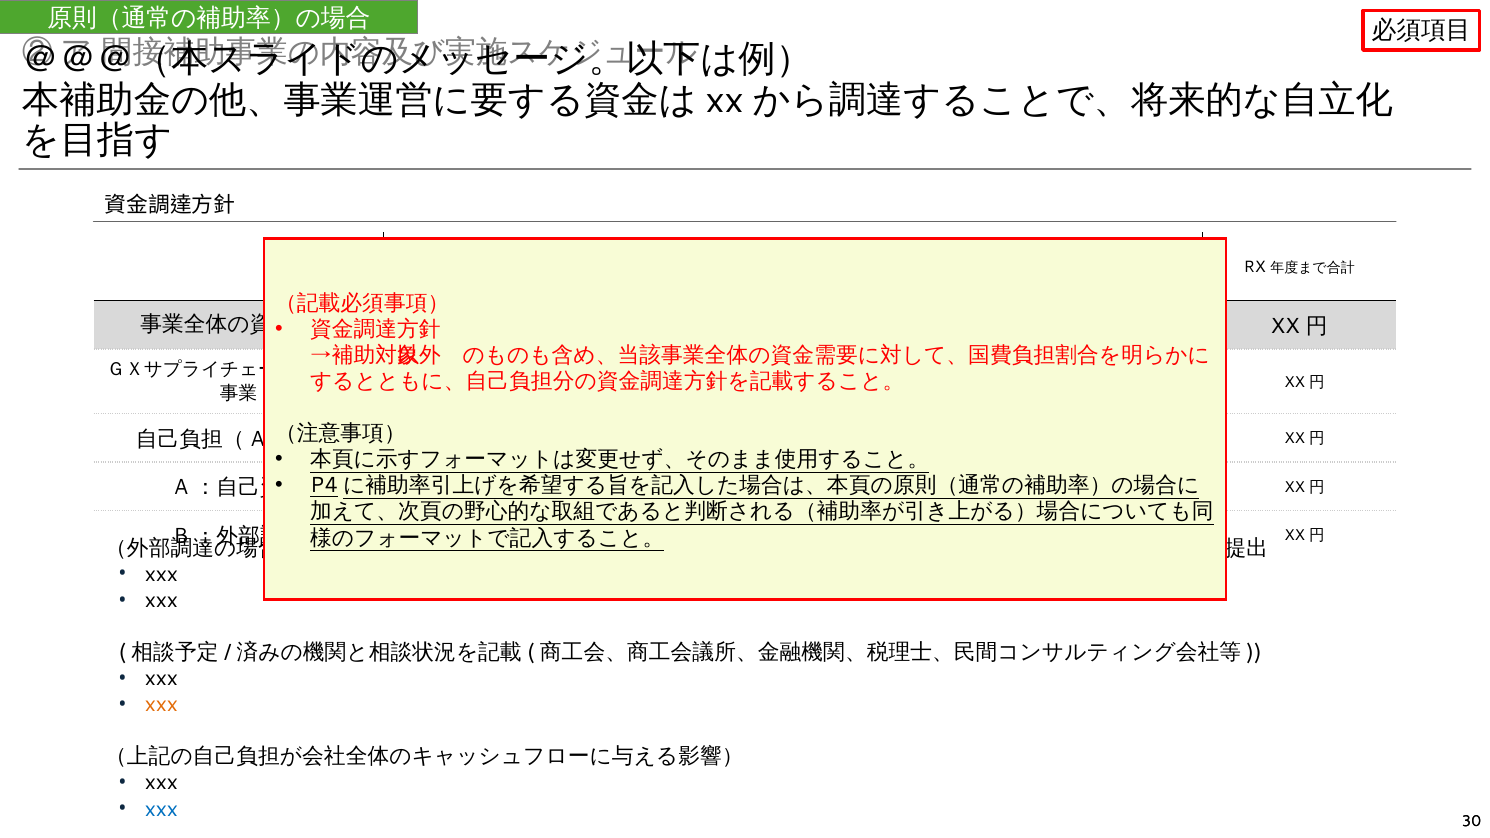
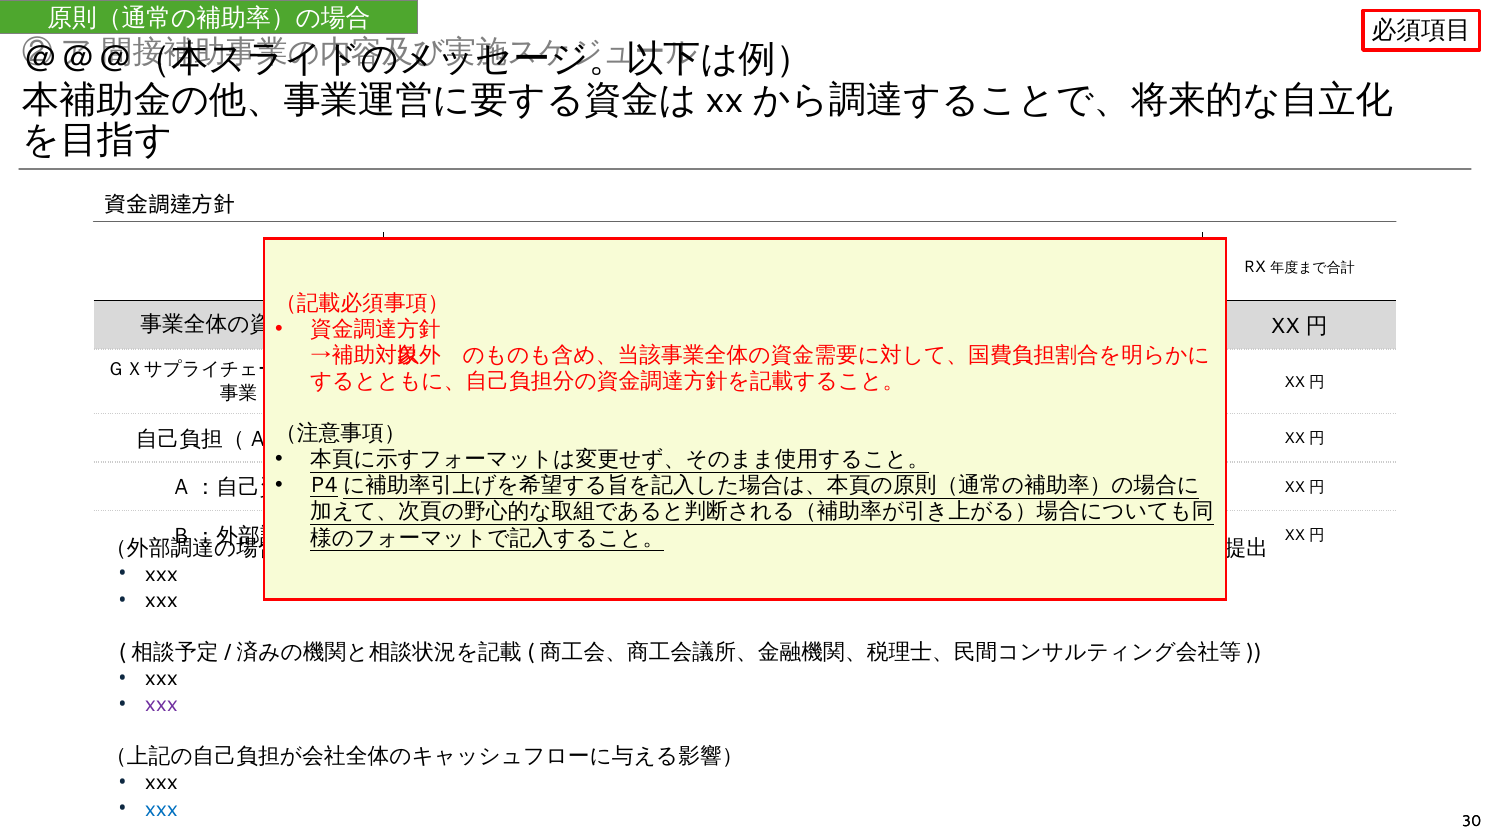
xxx colour: orange -> purple (161, 705)
